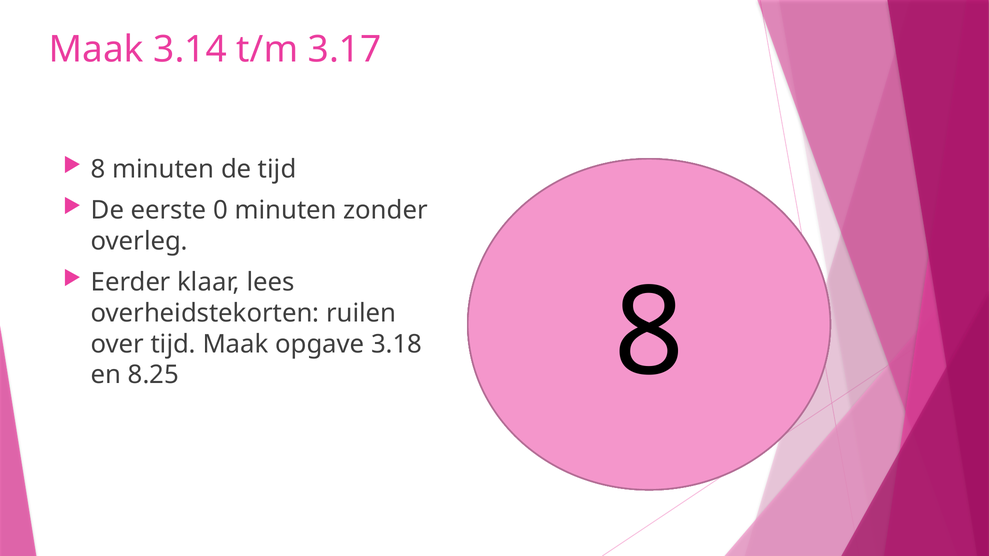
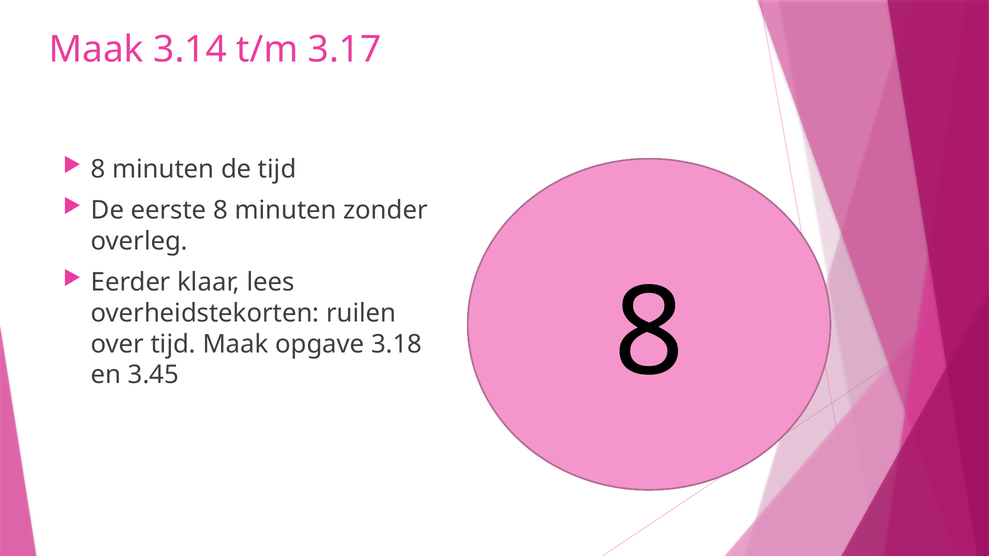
eerste 0: 0 -> 8 (221, 210)
8.25: 8.25 -> 3.45 (153, 375)
